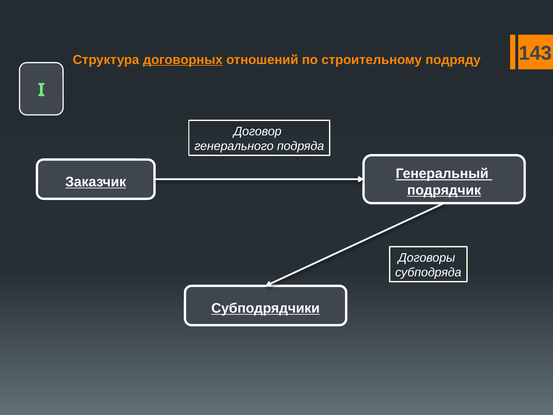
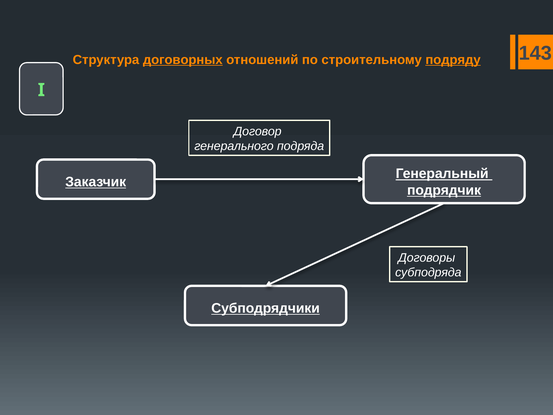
подряду underline: none -> present (453, 60)
